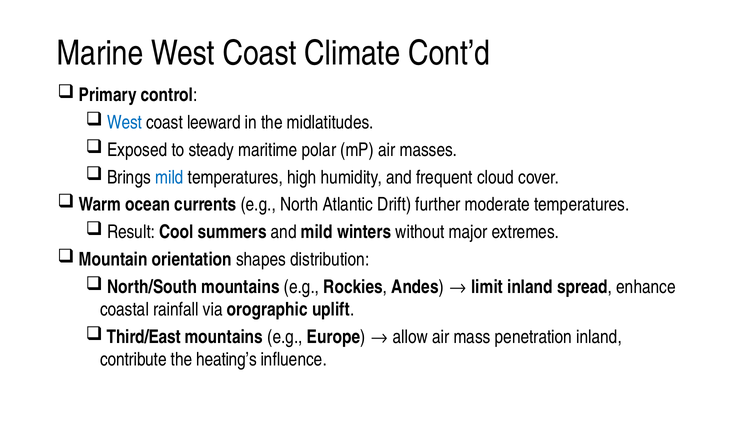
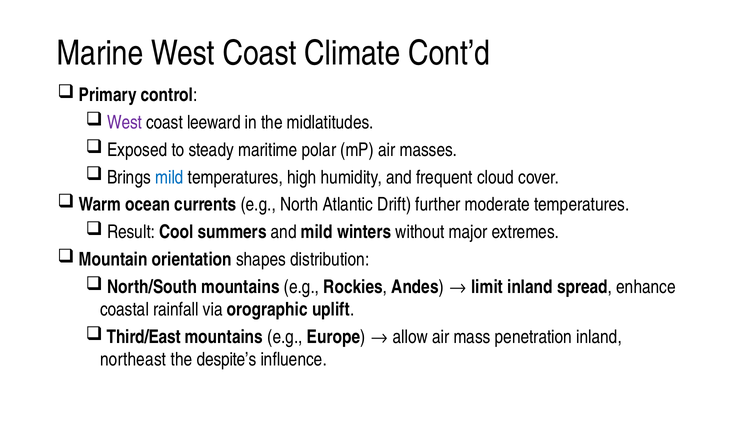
West colour: blue -> purple (125, 122)
contribute: contribute -> northeast (133, 359)
heating’s: heating’s -> despite’s (227, 359)
